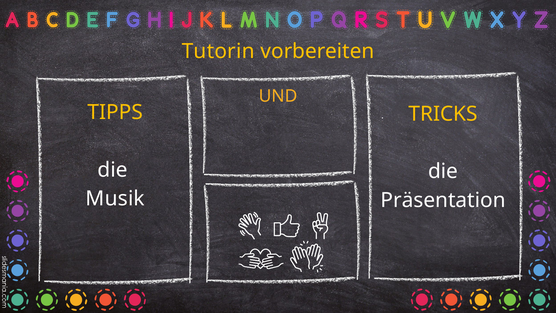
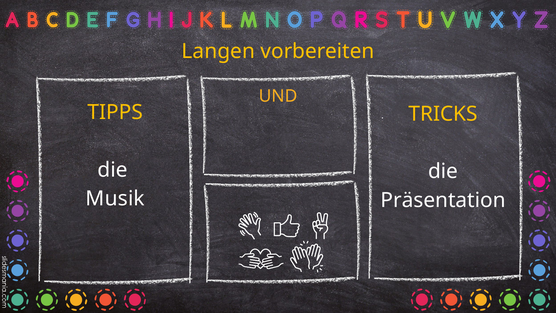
Tutorin: Tutorin -> Langen (218, 51)
